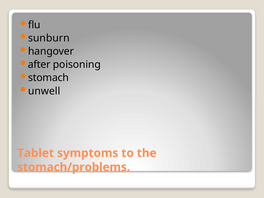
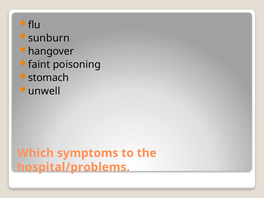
after: after -> faint (39, 65)
Tablet: Tablet -> Which (36, 153)
stomach/problems: stomach/problems -> hospital/problems (74, 167)
